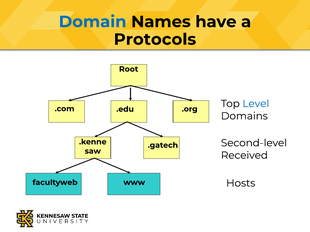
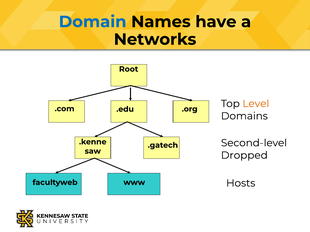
Protocols: Protocols -> Networks (155, 40)
Level colour: blue -> orange (256, 104)
Received: Received -> Dropped (244, 156)
